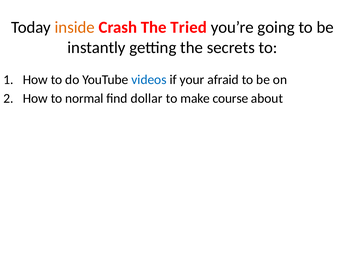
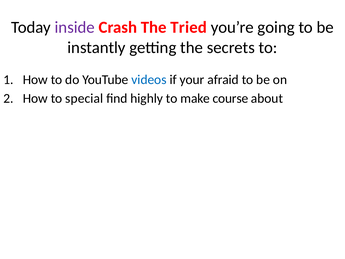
inside colour: orange -> purple (75, 27)
normal: normal -> special (84, 98)
dollar: dollar -> highly (147, 98)
